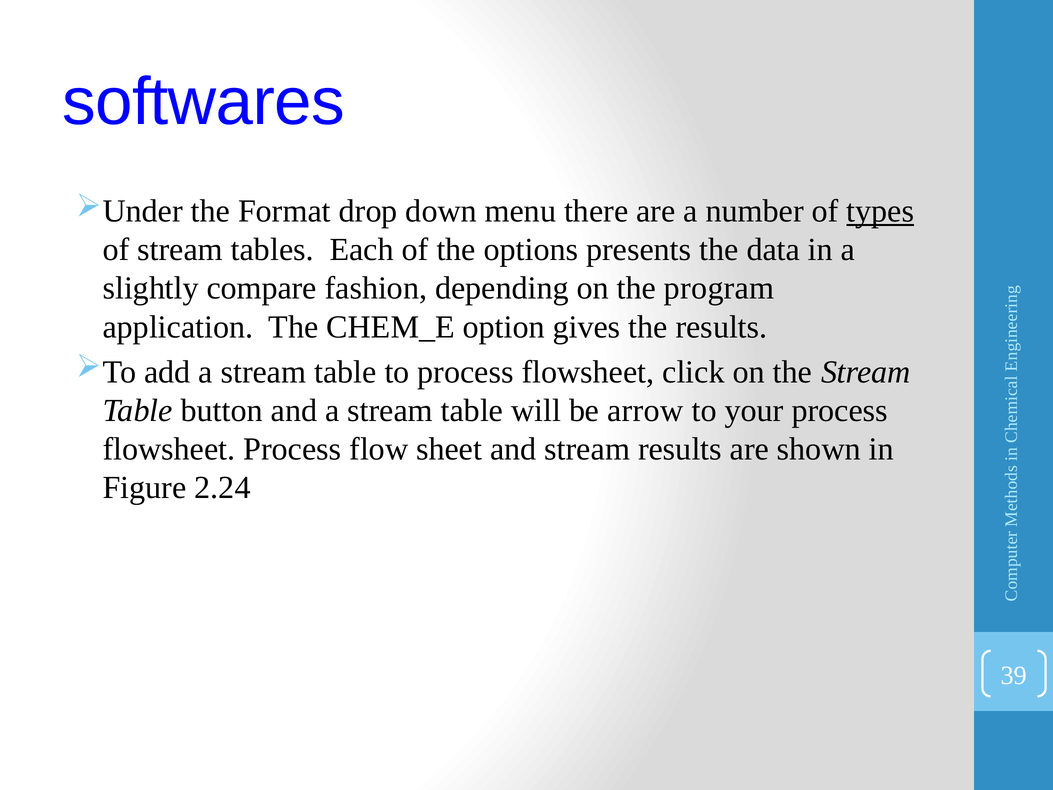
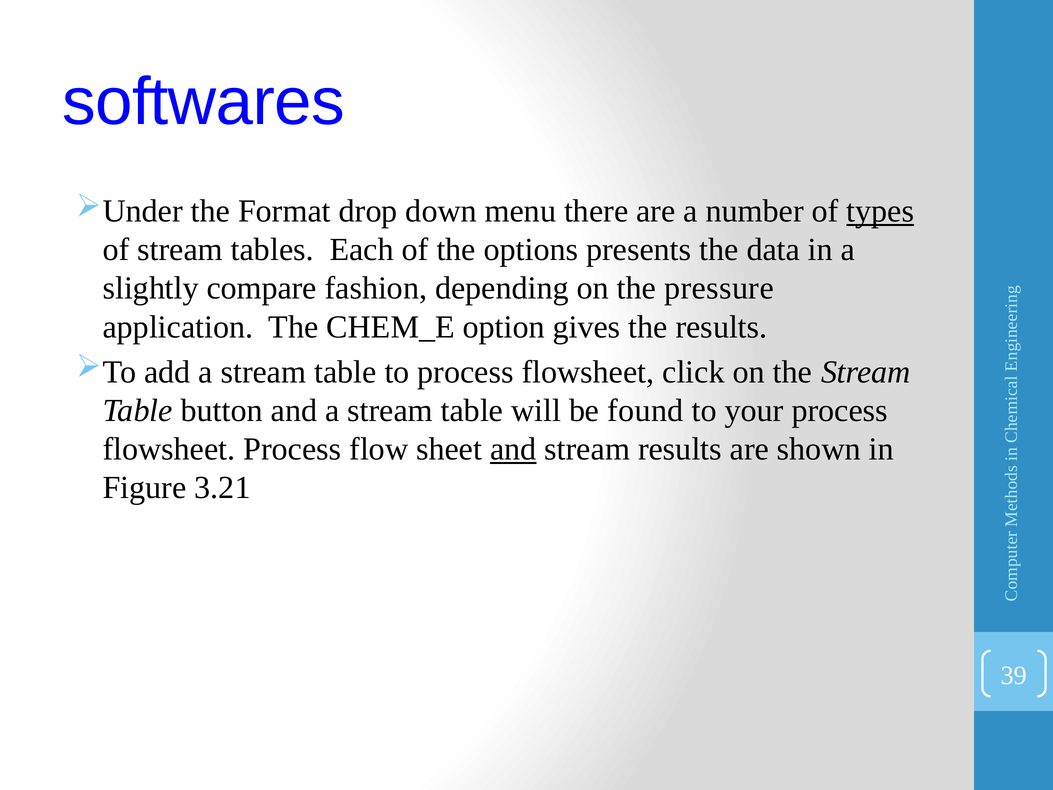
program: program -> pressure (719, 288)
arrow: arrow -> found (645, 411)
and underline: none -> present (513, 449)
2.24: 2.24 -> 3.21 (222, 488)
